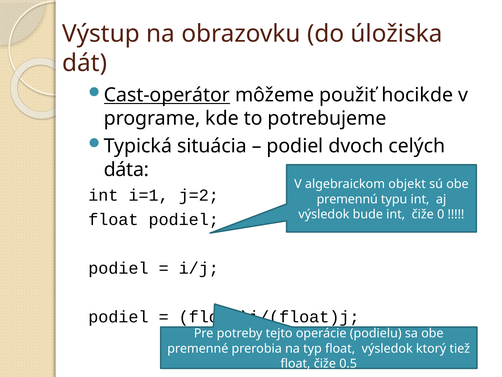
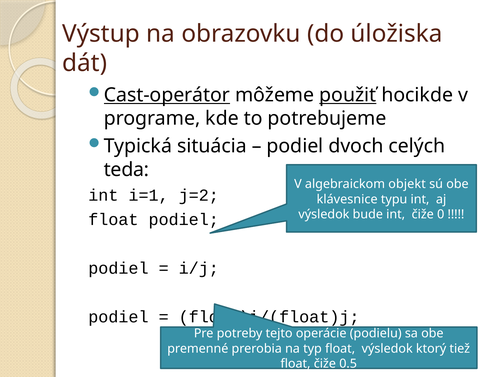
použiť underline: none -> present (348, 95)
dáta: dáta -> teda (126, 169)
premennú: premennú -> klávesnice (347, 199)
